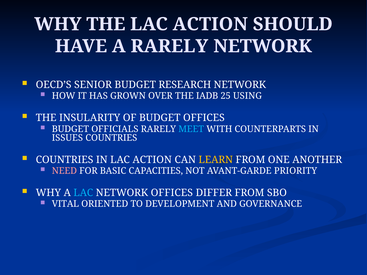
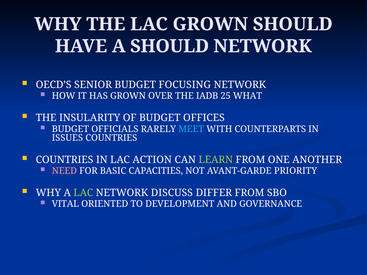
THE LAC ACTION: ACTION -> GROWN (210, 24)
A RARELY: RARELY -> SHOULD (170, 46)
RESEARCH: RESEARCH -> FOCUSING (185, 85)
USING: USING -> WHAT (248, 96)
LEARN colour: yellow -> light green (216, 160)
LAC colour: light blue -> light green (83, 193)
NETWORK OFFICES: OFFICES -> DISCUSS (172, 193)
